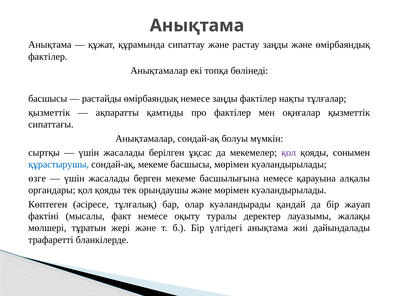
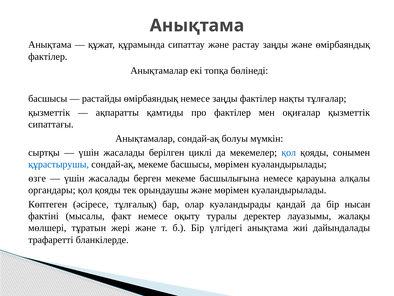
ұқсас: ұқсас -> циклі (200, 152)
қол colour: purple -> blue (289, 152)
жауап: жауап -> нысан (358, 204)
